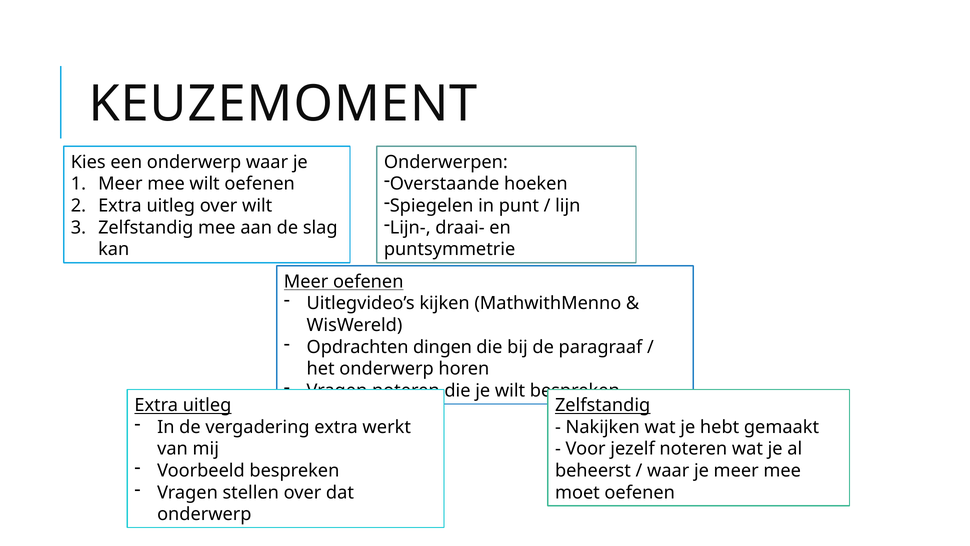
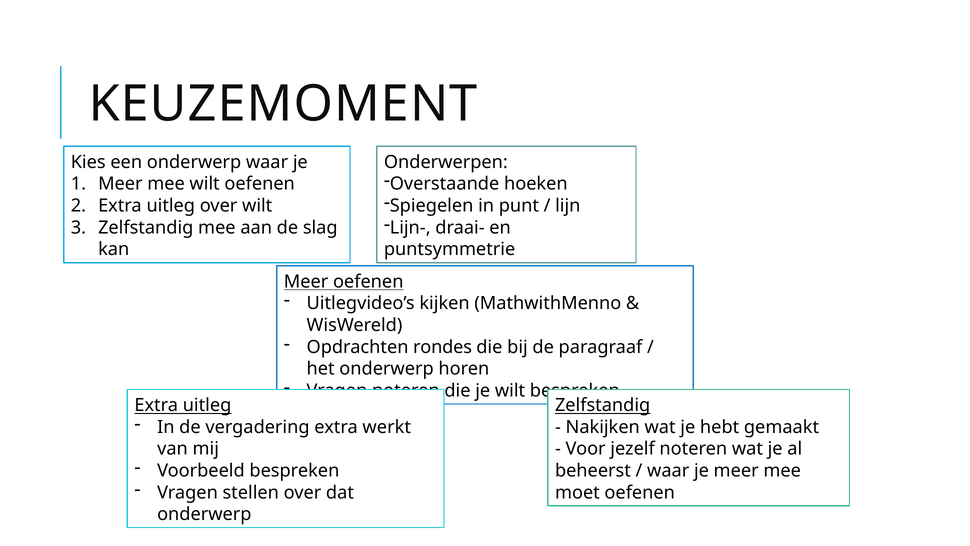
dingen: dingen -> rondes (443, 347)
